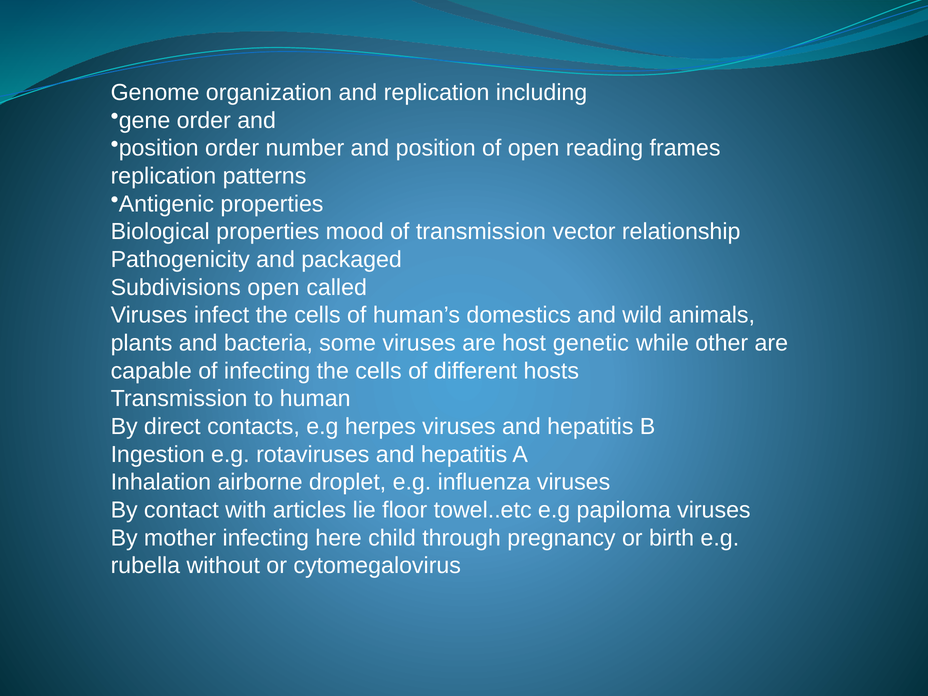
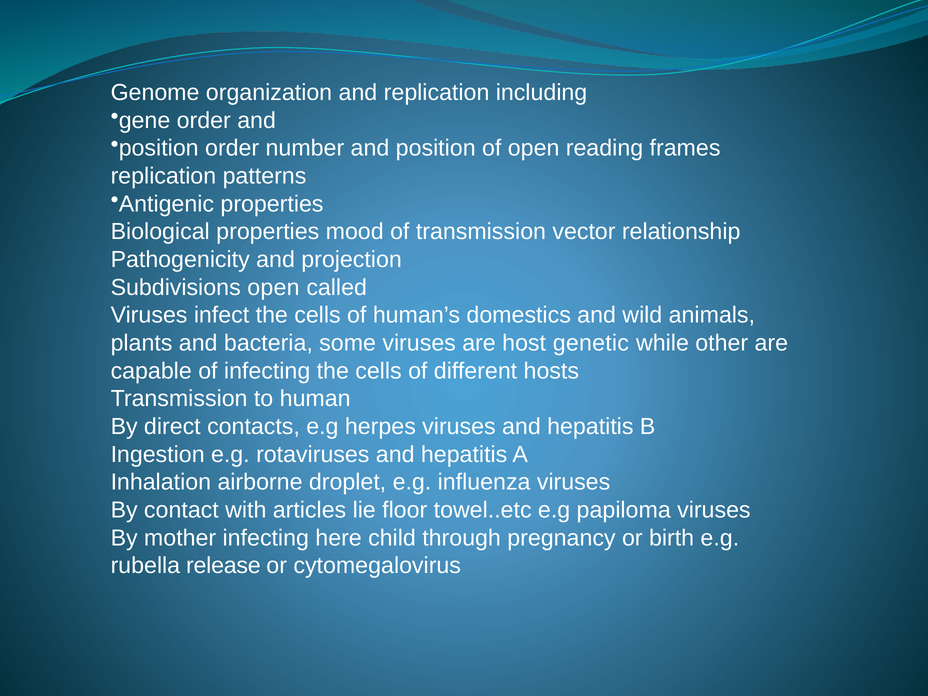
packaged: packaged -> projection (352, 260)
without: without -> release (223, 566)
